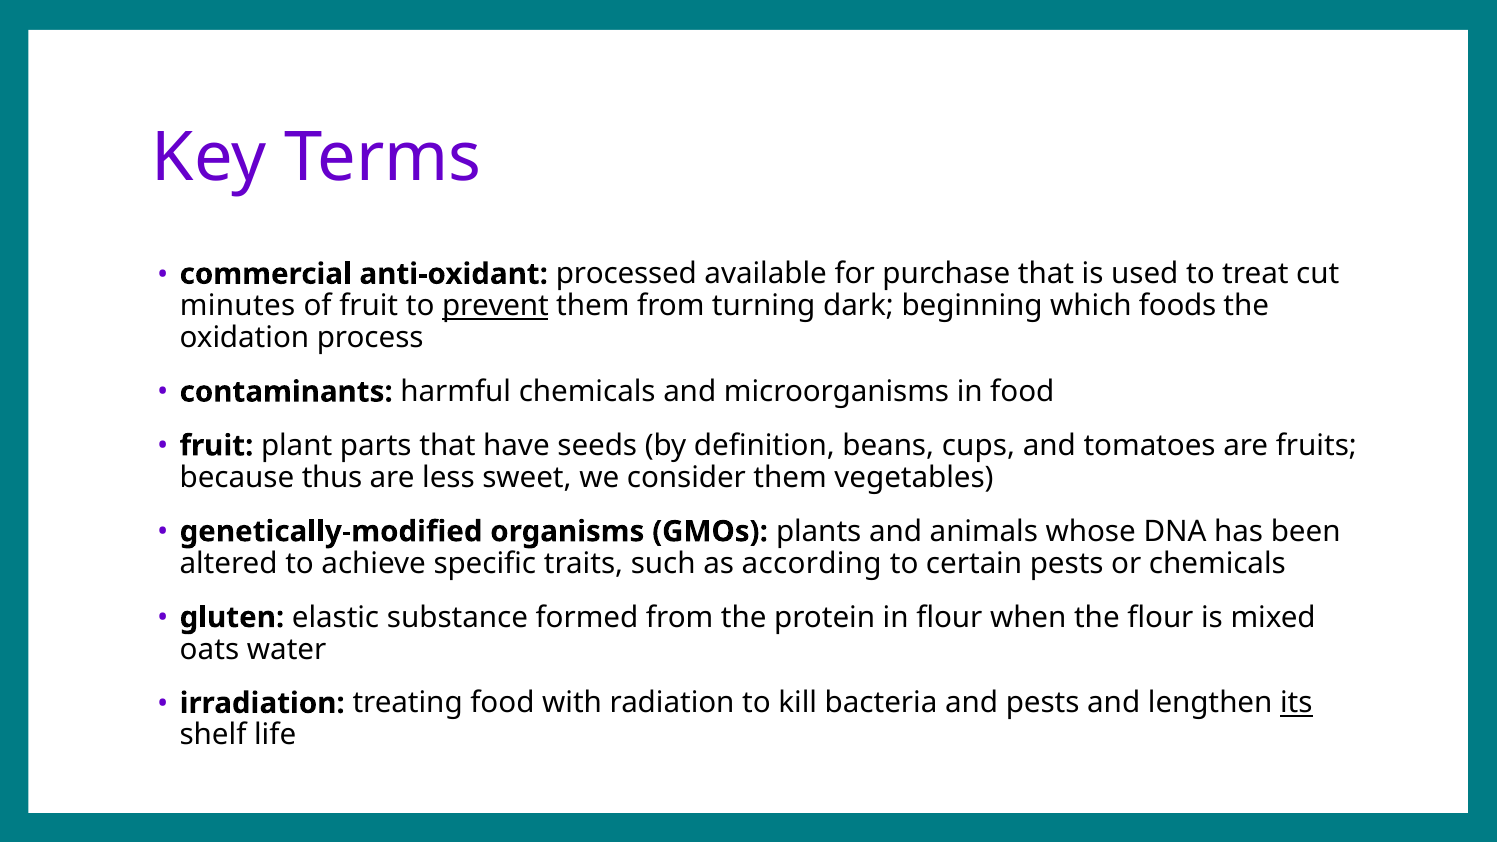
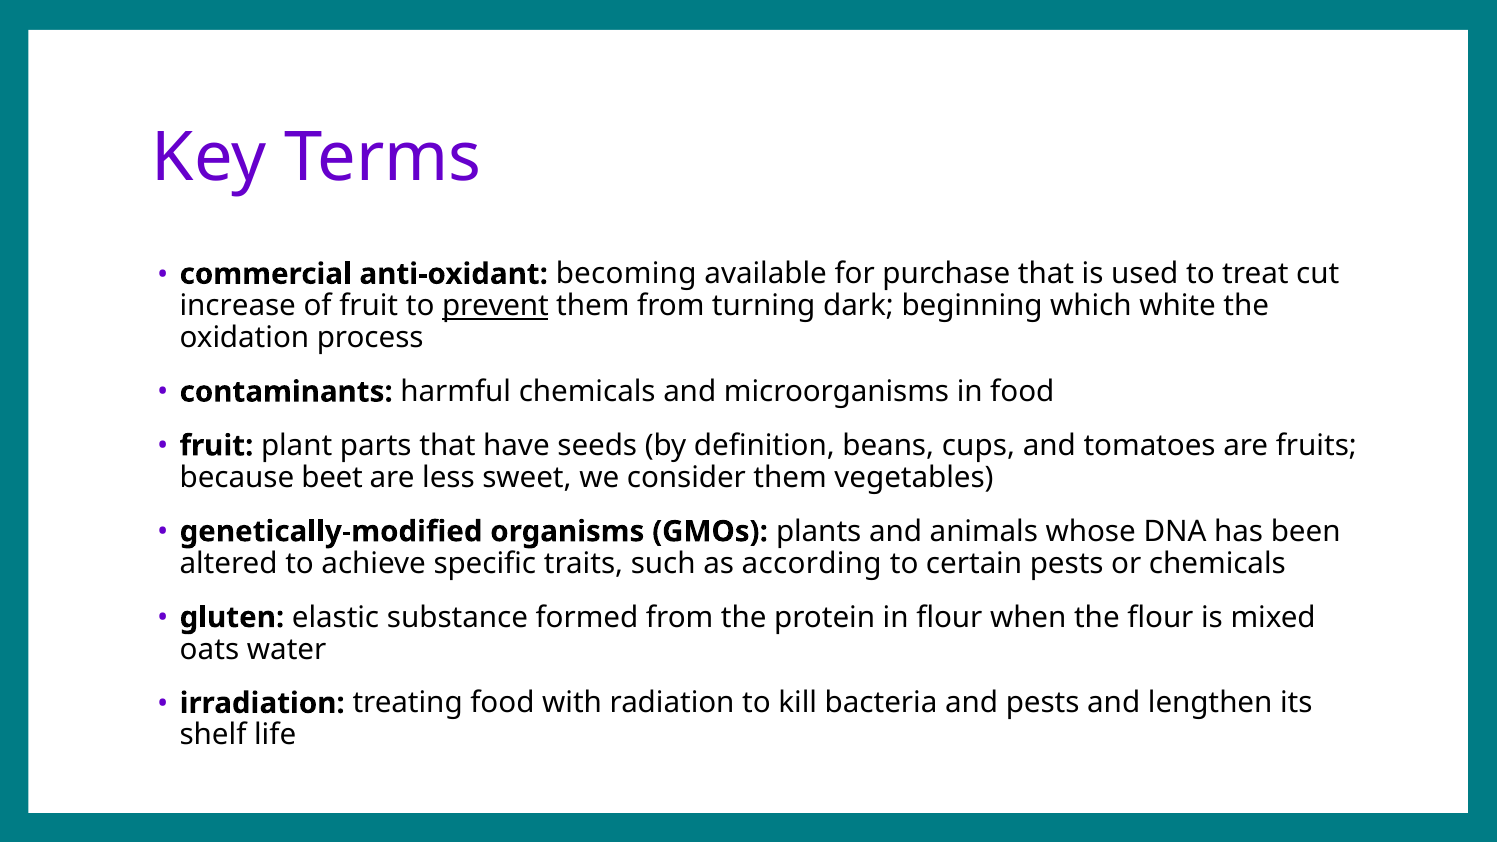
processed: processed -> becoming (626, 274)
minutes: minutes -> increase (238, 306)
foods: foods -> white (1177, 306)
thus: thus -> beet (332, 478)
its underline: present -> none (1296, 703)
